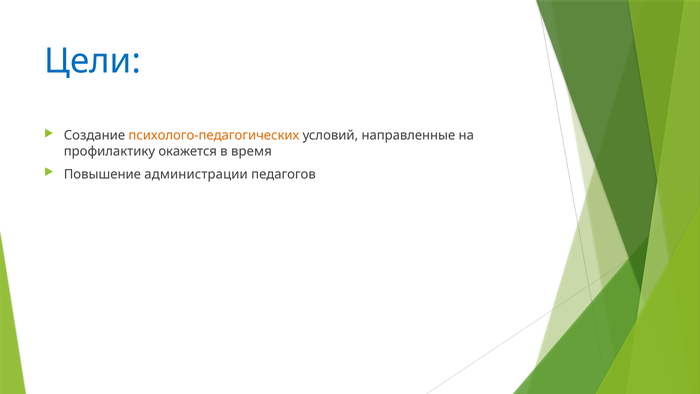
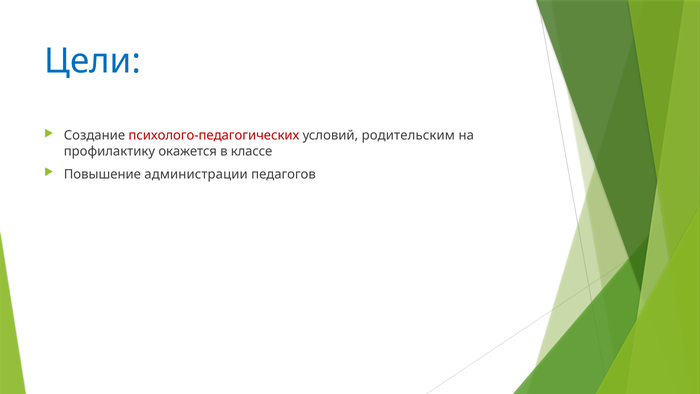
психолого-педагогических colour: orange -> red (214, 135)
направленные: направленные -> родительским (408, 135)
время: время -> классе (252, 151)
